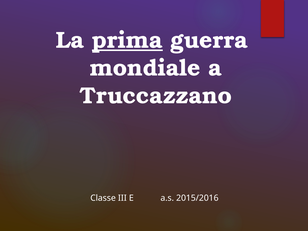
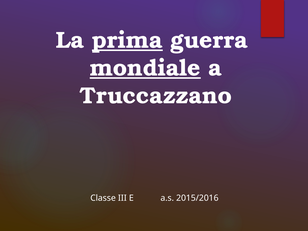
mondiale underline: none -> present (145, 68)
